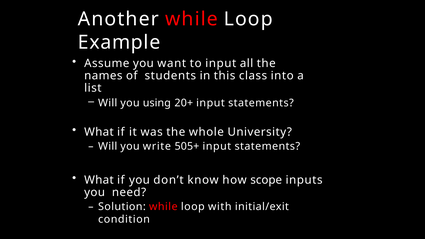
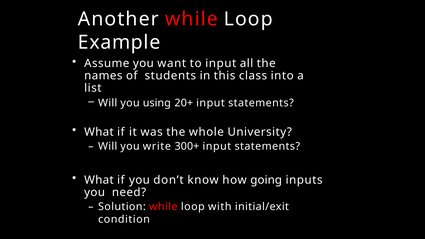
505+: 505+ -> 300+ (187, 147)
scope: scope -> going (266, 180)
